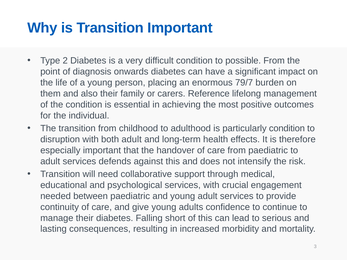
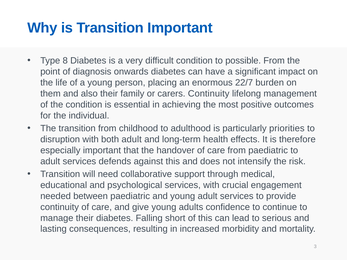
2: 2 -> 8 (65, 61)
79/7: 79/7 -> 22/7 (244, 83)
carers Reference: Reference -> Continuity (209, 94)
particularly condition: condition -> priorities (287, 129)
